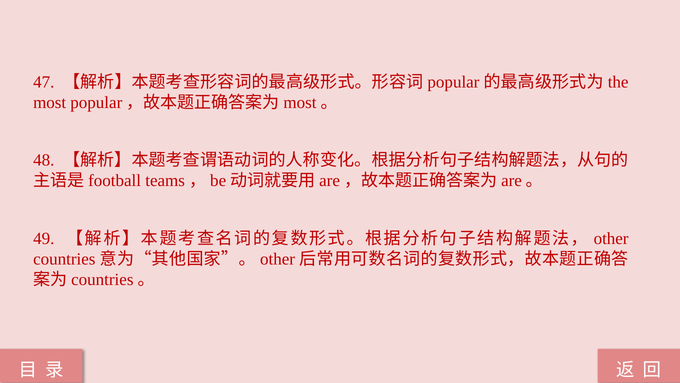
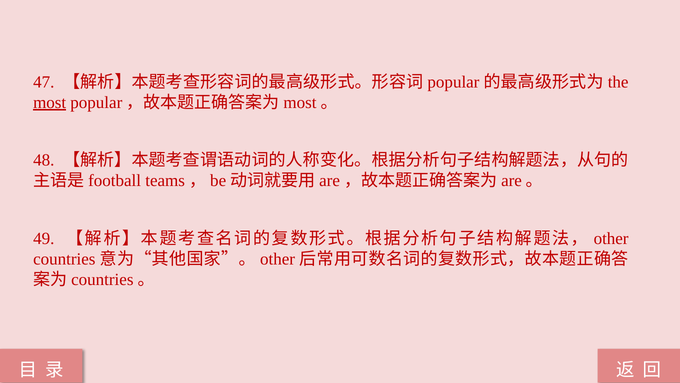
most underline: none -> present (50, 102)
